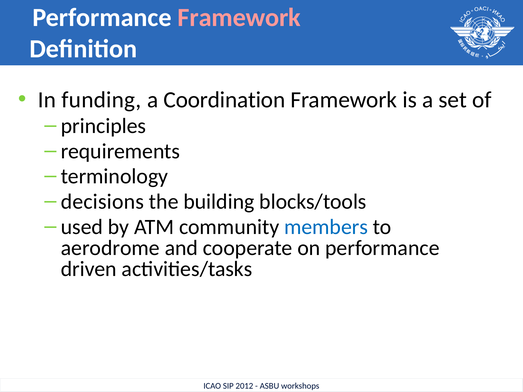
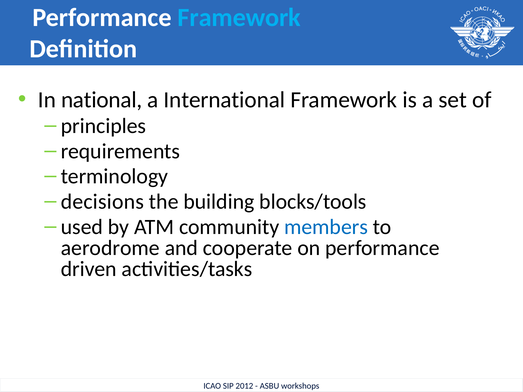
Framework colour: pink -> light blue (239, 18)
funding: funding -> national (102, 100)
Coordination: Coordination -> International (224, 100)
